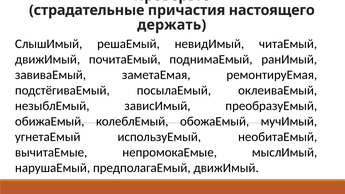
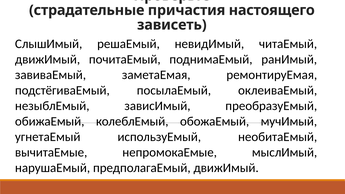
держать: держать -> зависеть (172, 25)
